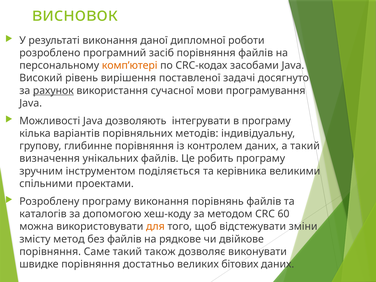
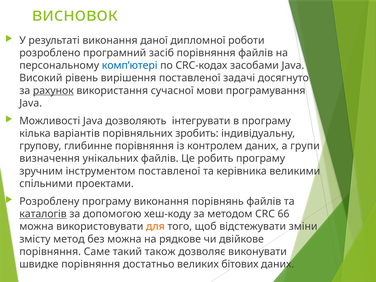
комп’ютері colour: orange -> blue (130, 65)
методів: методів -> зробить (197, 133)
а такий: такий -> групи (305, 146)
інструментом поділяється: поділяється -> поставленої (169, 171)
каталогів underline: none -> present (43, 214)
60: 60 -> 66 (283, 214)
без файлів: файлів -> можна (124, 239)
